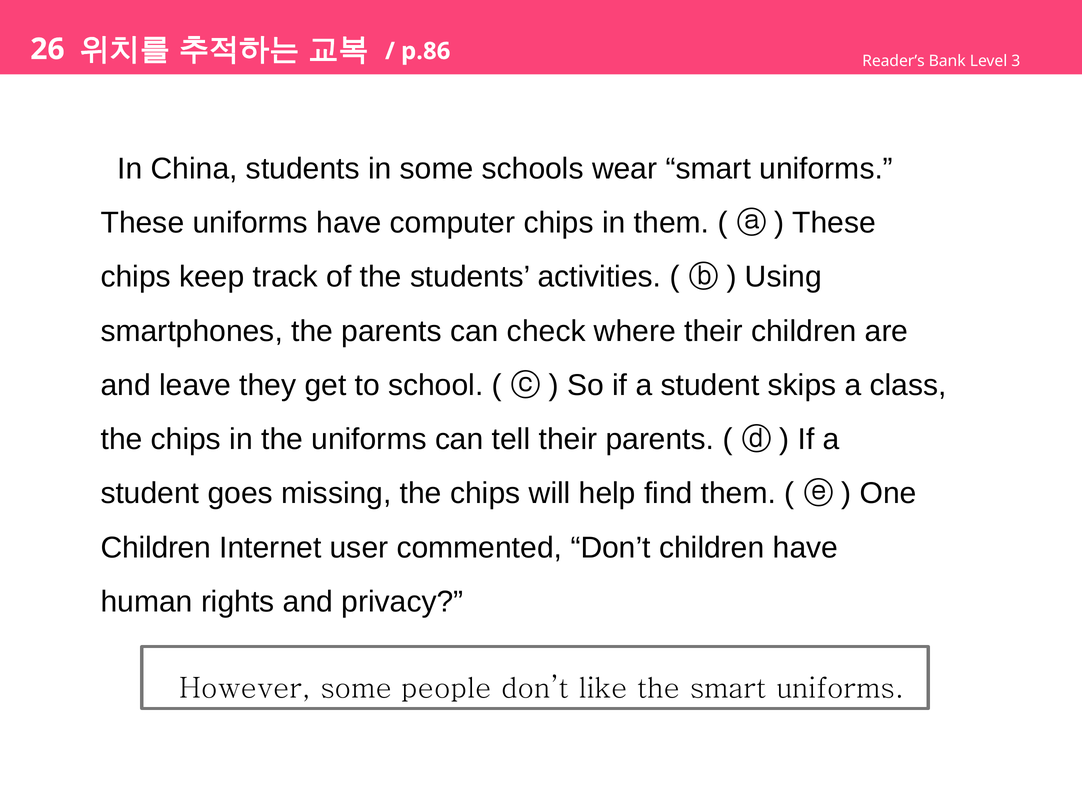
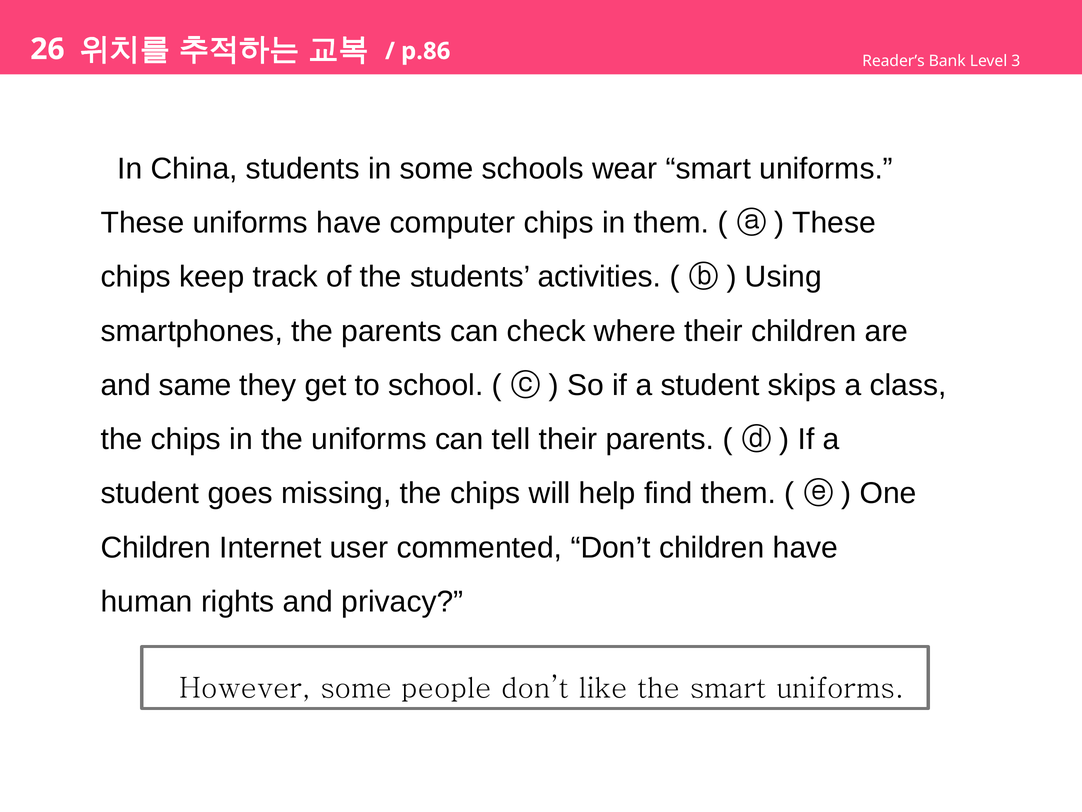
leave: leave -> same (195, 385)
